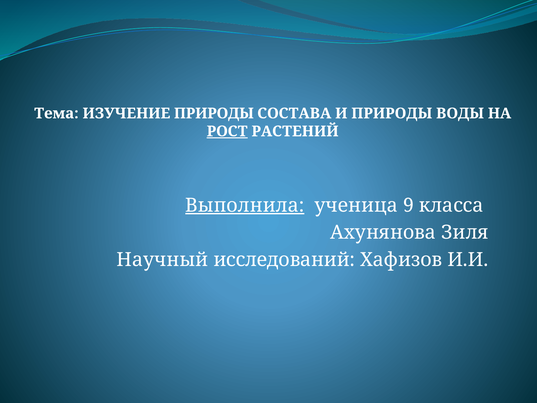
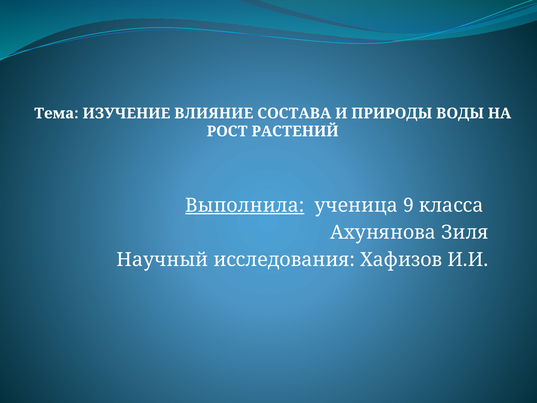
ИЗУЧЕНИЕ ПРИРОДЫ: ПРИРОДЫ -> ВЛИЯНИЕ (214, 113)
РОСТ underline: present -> none (227, 131)
исследований: исследований -> исследования (284, 259)
